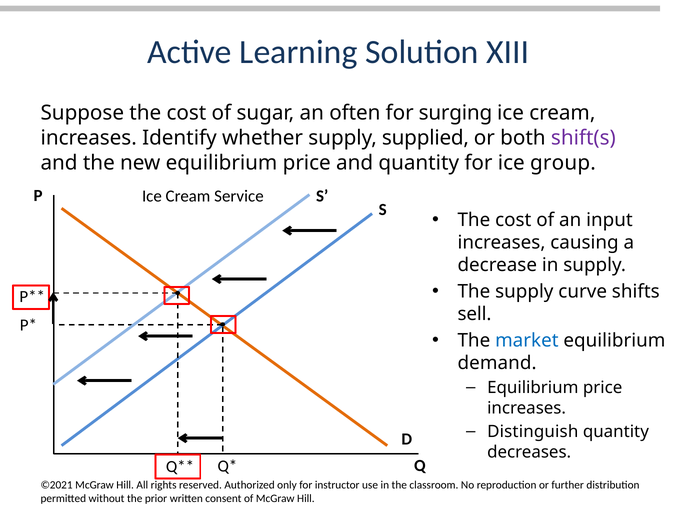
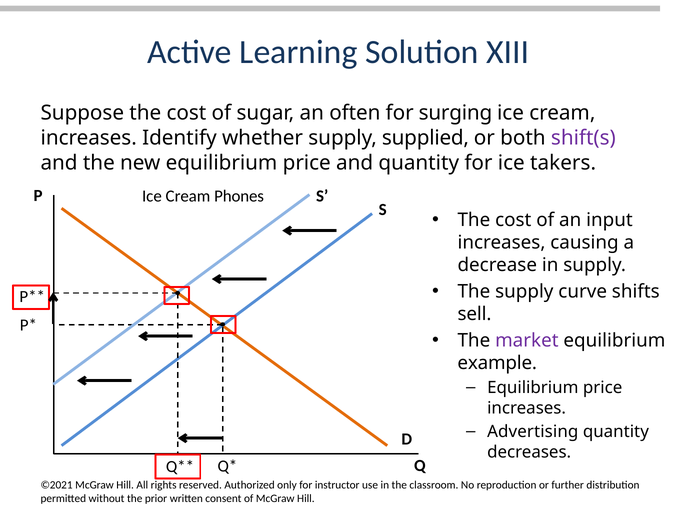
group: group -> takers (563, 163)
Service: Service -> Phones (239, 196)
market colour: blue -> purple (527, 340)
demand: demand -> example (497, 363)
Distinguish: Distinguish -> Advertising (533, 432)
